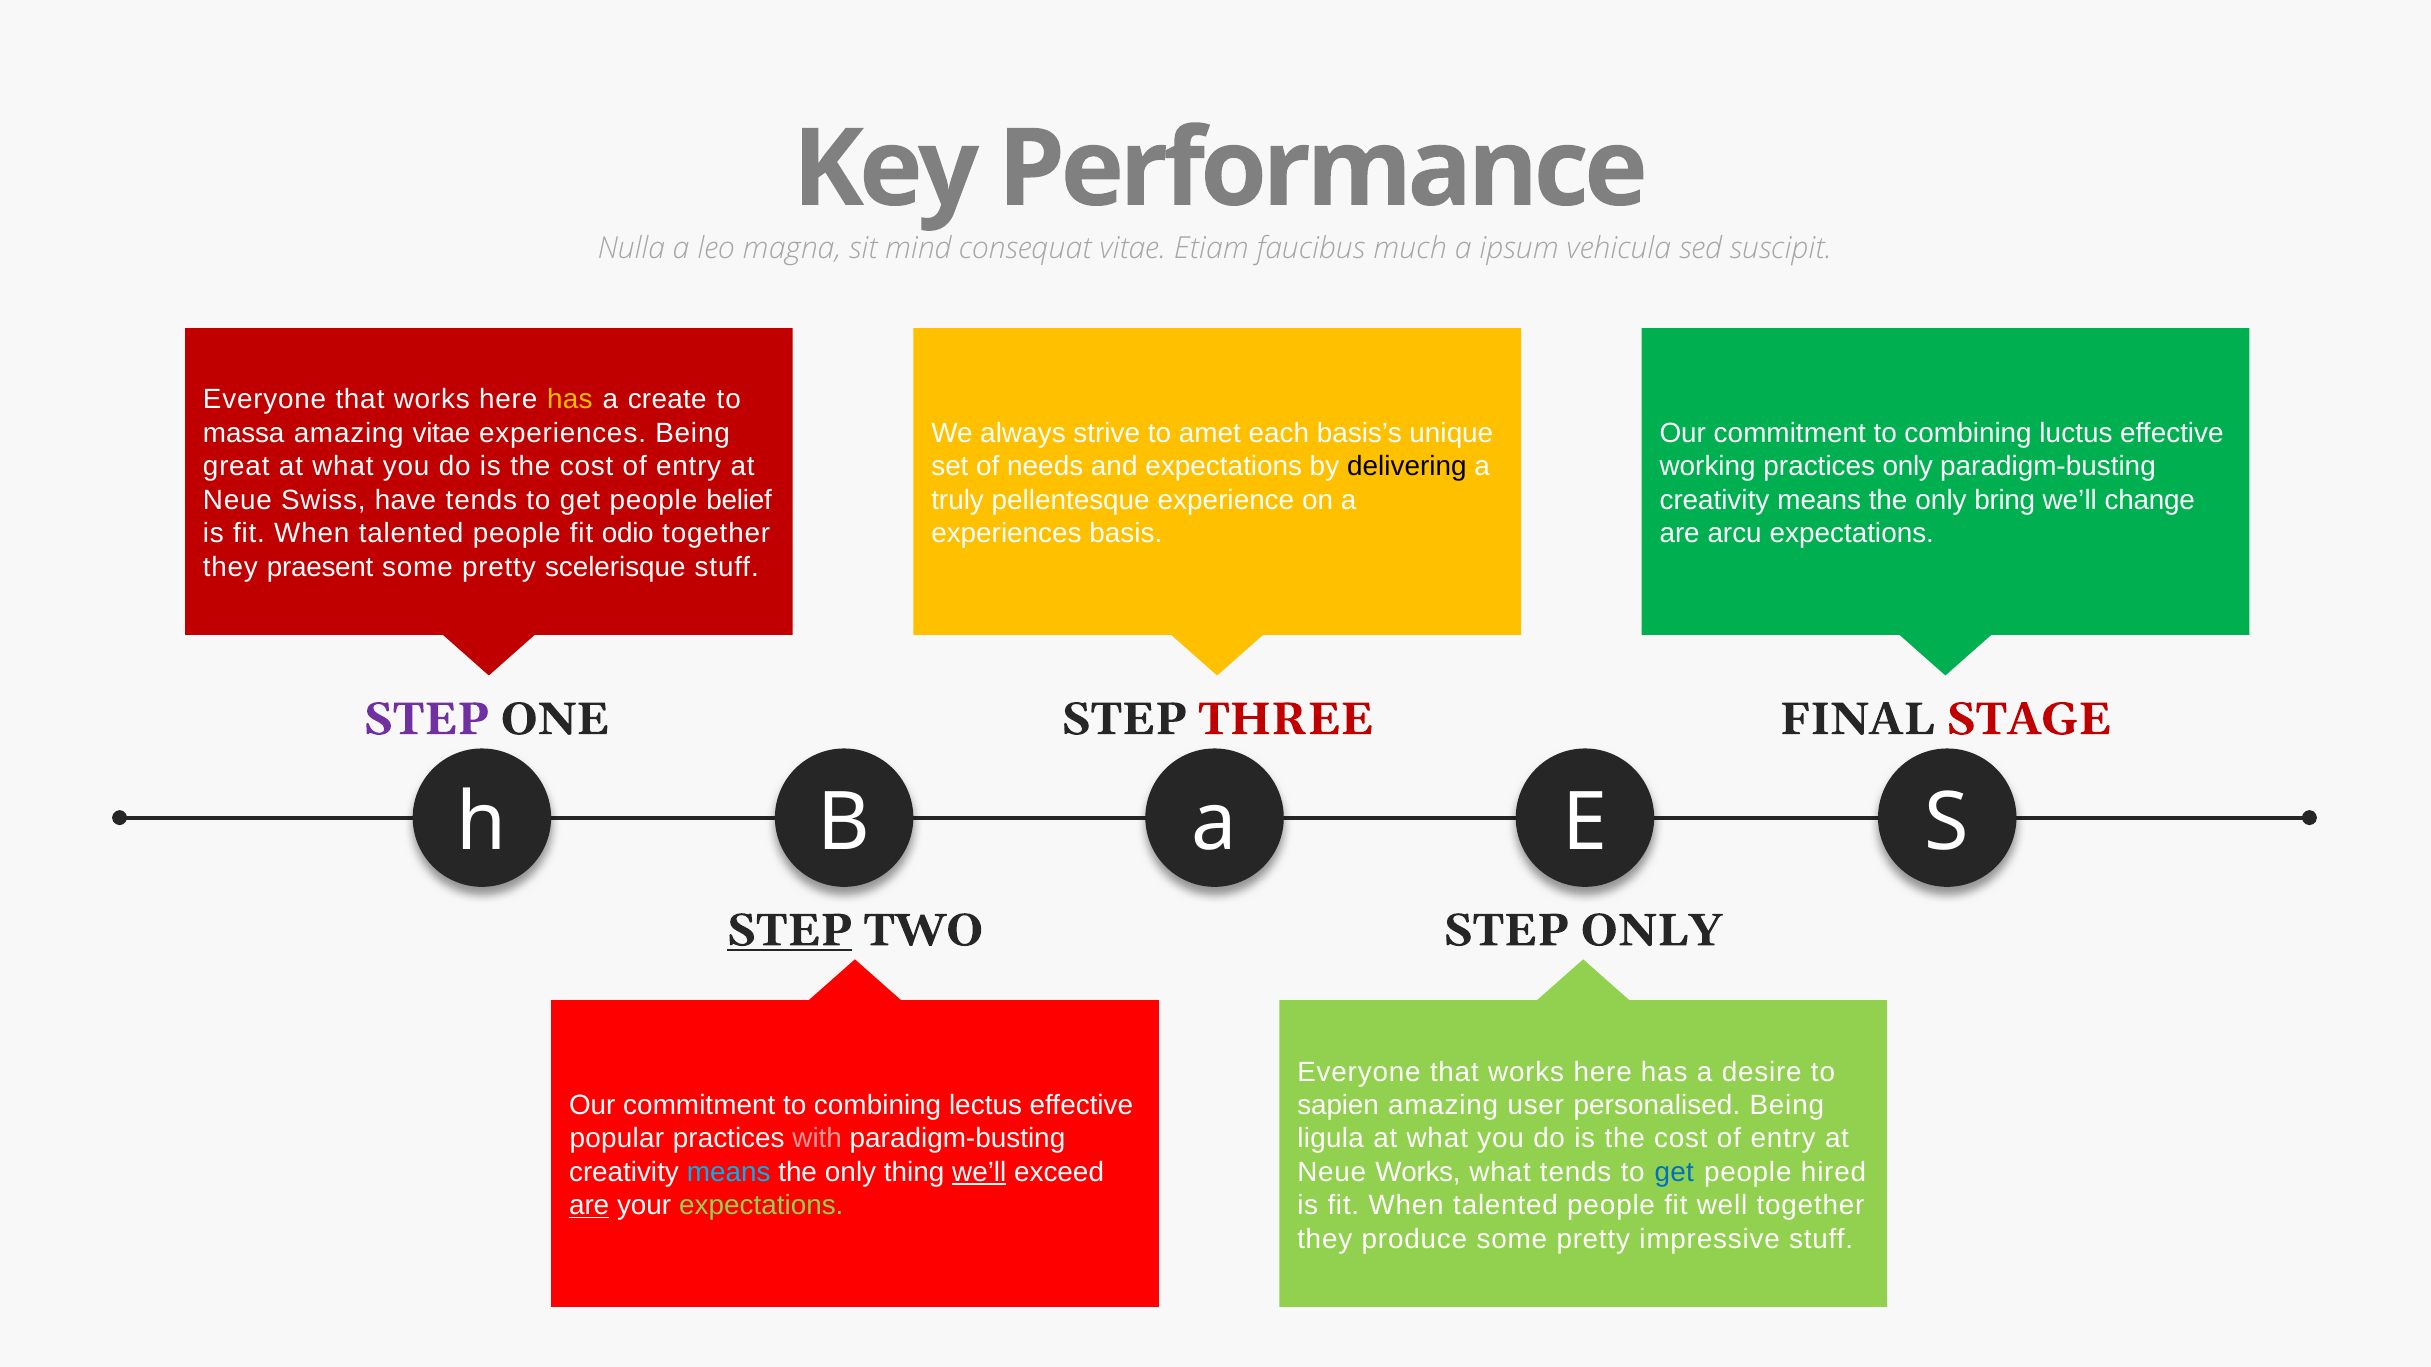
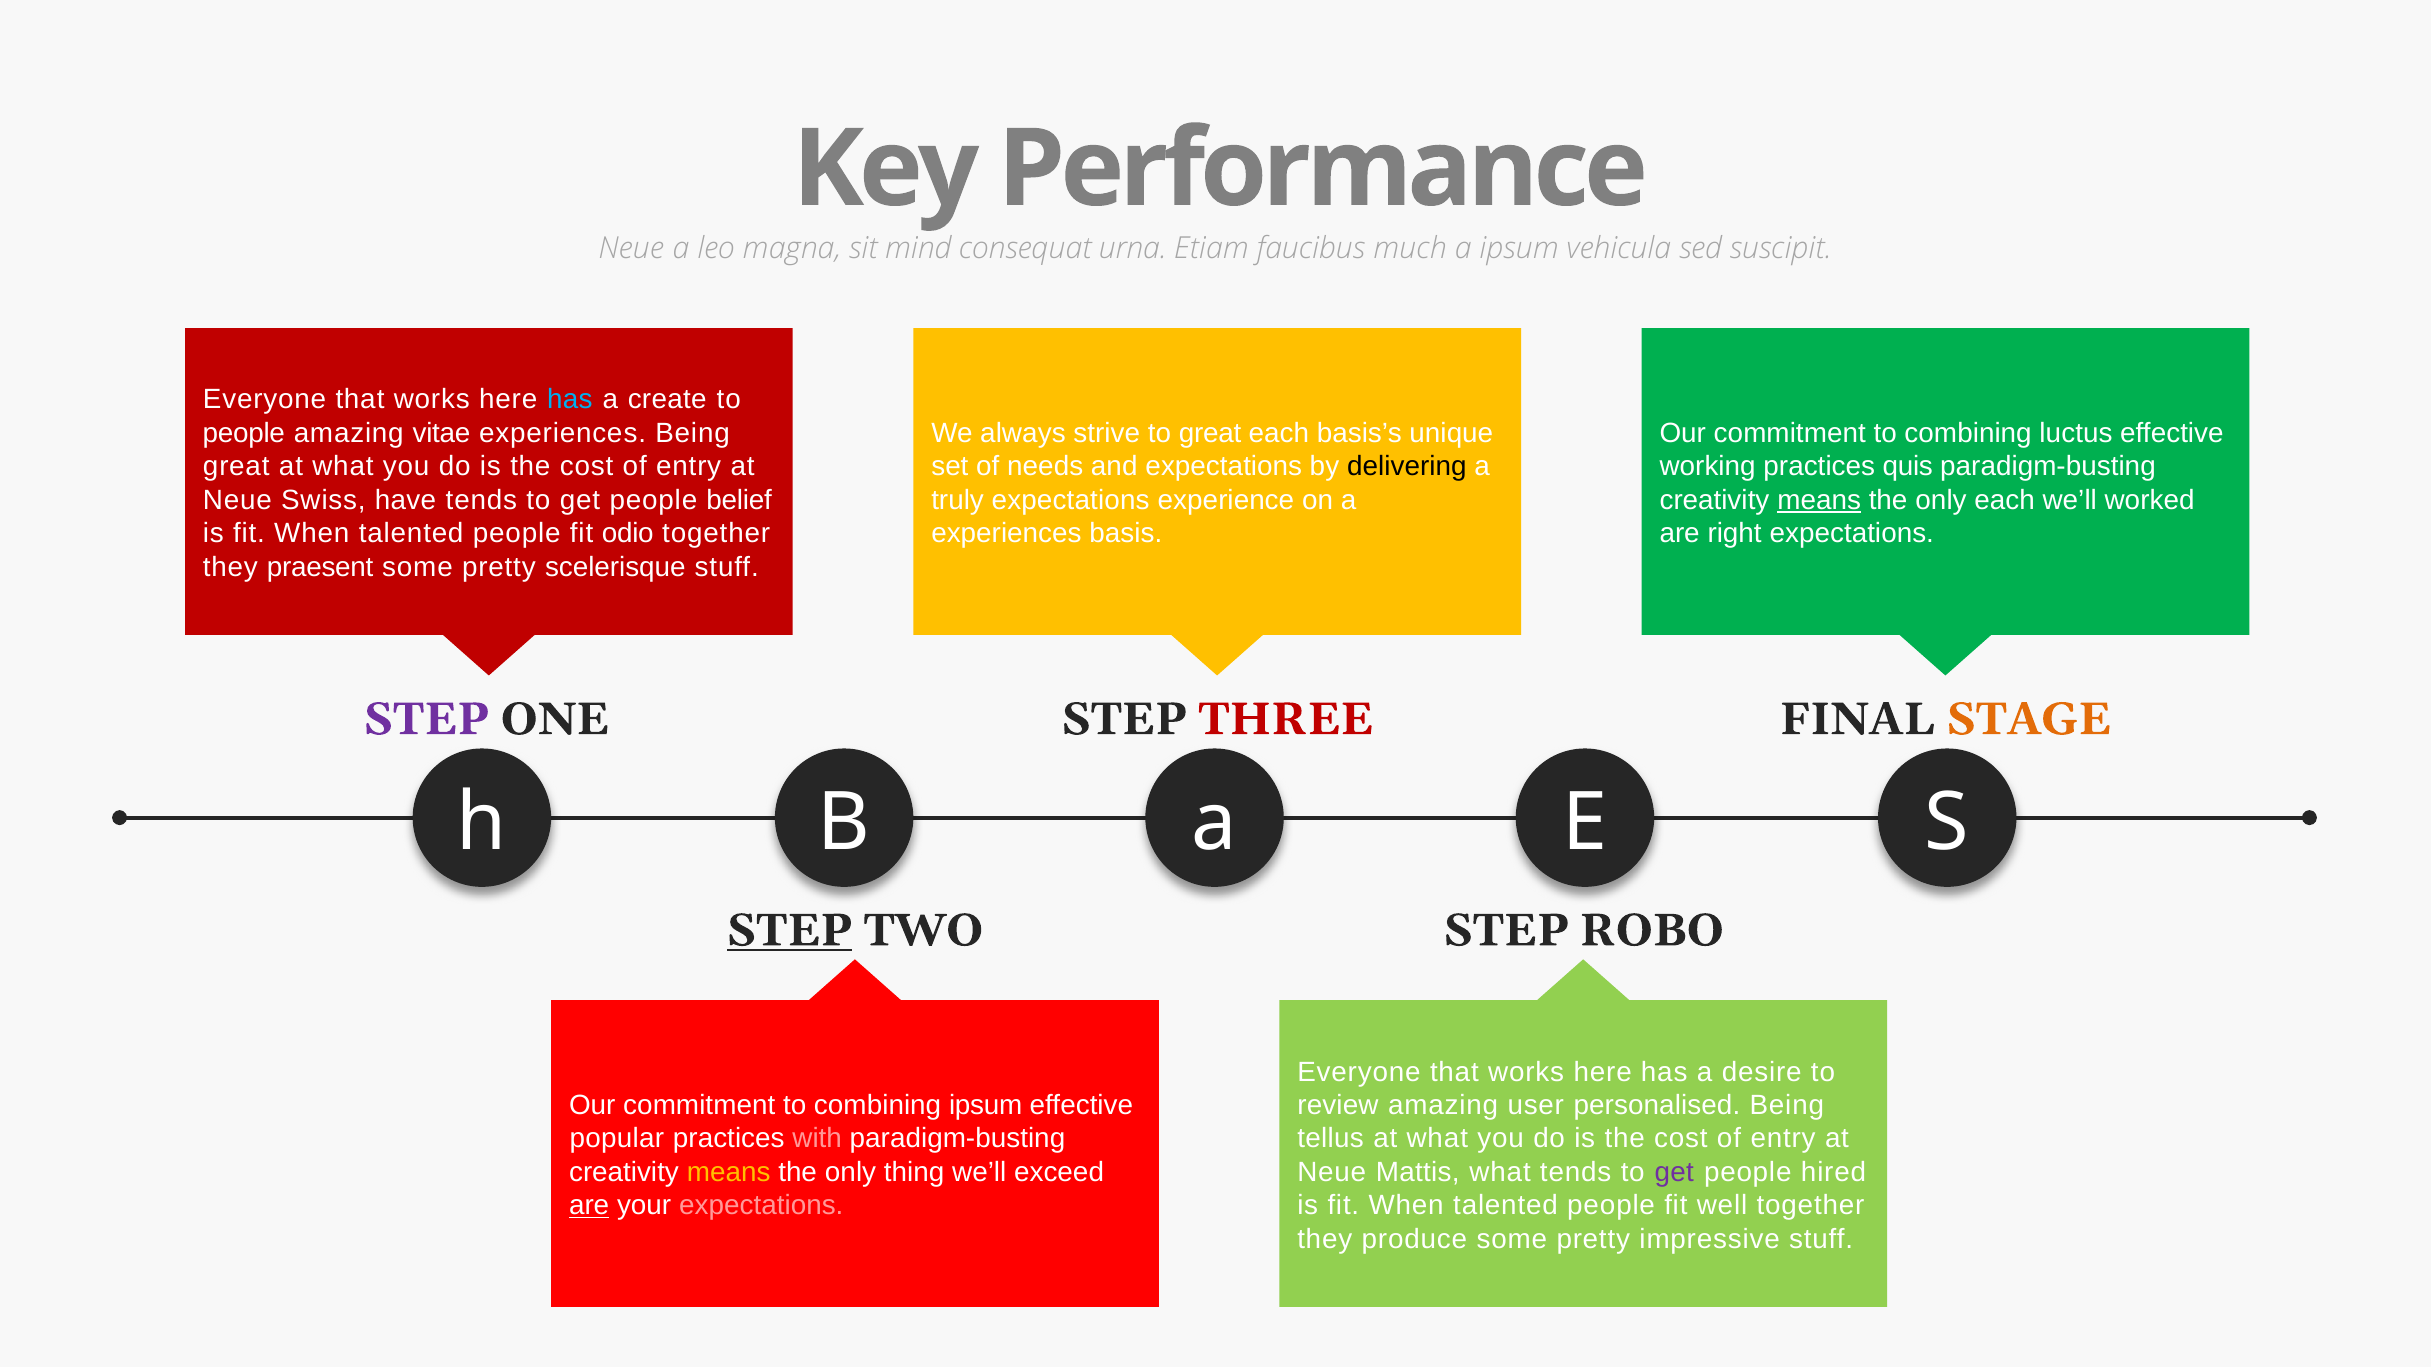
Nulla: Nulla -> Neue (631, 248)
consequat vitae: vitae -> urna (1133, 248)
has colour: yellow -> light blue (570, 400)
massa: massa -> people (244, 433)
to amet: amet -> great (1210, 433)
practices only: only -> quis (1908, 467)
truly pellentesque: pellentesque -> expectations (1071, 500)
means underline: none -> present (1819, 500)
only bring: bring -> each (2005, 500)
change: change -> worked (2150, 500)
arcu: arcu -> right (1735, 534)
STAGE colour: red -> orange (2029, 719)
STEP ONLY: ONLY -> ROBO (1652, 931)
combining lectus: lectus -> ipsum (986, 1106)
sapien: sapien -> review (1338, 1106)
ligula: ligula -> tellus (1331, 1139)
means colour: light blue -> yellow (729, 1173)
we’ll underline: present -> none (979, 1173)
Neue Works: Works -> Mattis (1418, 1173)
get colour: blue -> purple (1674, 1173)
expectations colour: light green -> pink (761, 1206)
